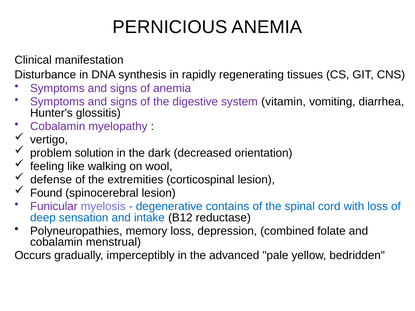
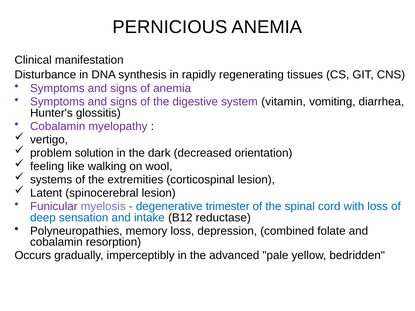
defense: defense -> systems (51, 180)
Found: Found -> Latent (46, 193)
contains: contains -> trimester (228, 207)
menstrual: menstrual -> resorption (113, 242)
